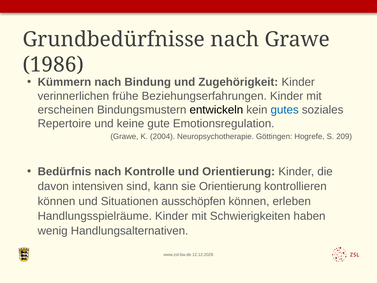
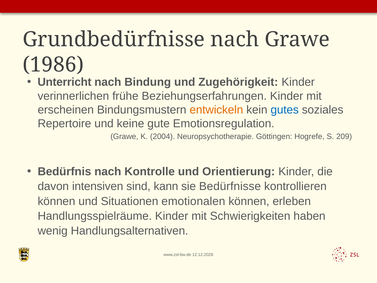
Kümmern: Kümmern -> Unterricht (65, 82)
entwickeln colour: black -> orange (216, 110)
sie Orientierung: Orientierung -> Bedürfnisse (230, 186)
ausschöpfen: ausschöpfen -> emotionalen (193, 201)
